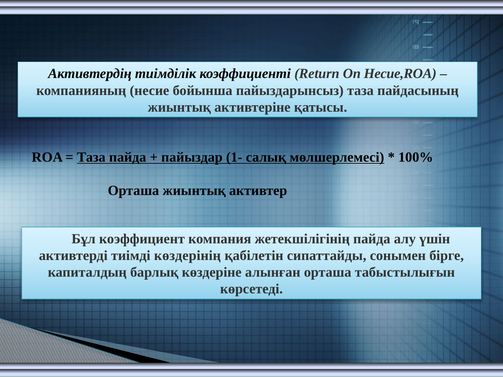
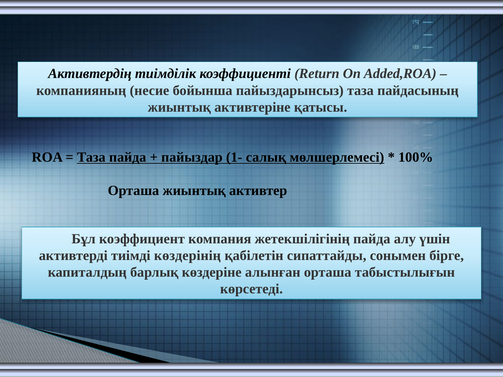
Несие,ROA: Несие,ROA -> Added,ROA (400, 74)
